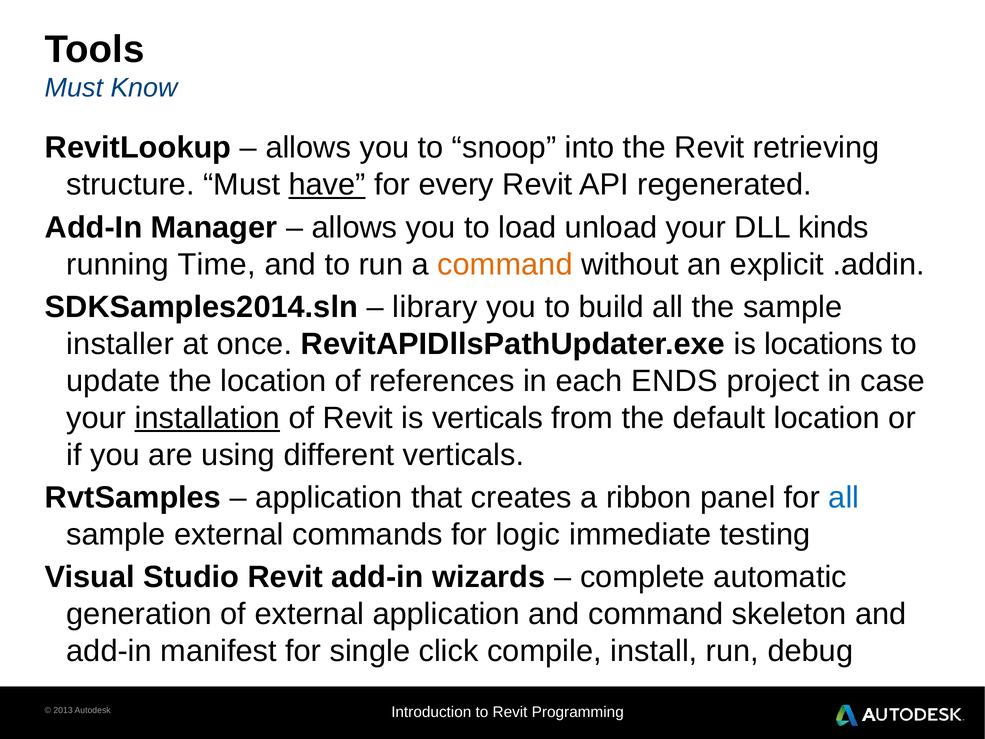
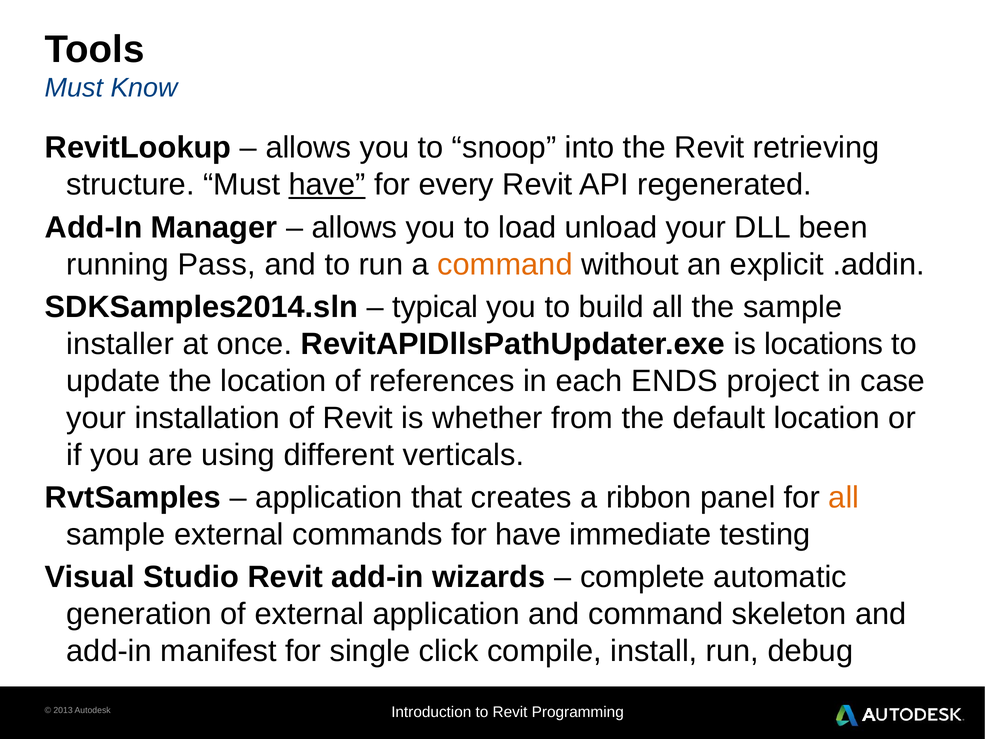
kinds: kinds -> been (833, 227)
Time: Time -> Pass (217, 264)
library: library -> typical (435, 307)
installation underline: present -> none (207, 418)
is verticals: verticals -> whether (487, 418)
all colour: blue -> orange (844, 497)
for logic: logic -> have (528, 534)
